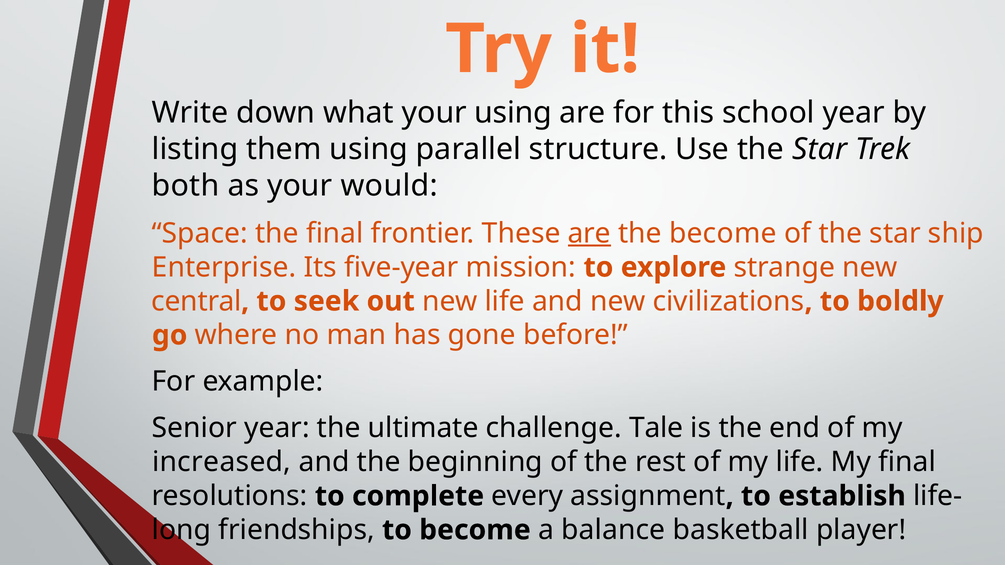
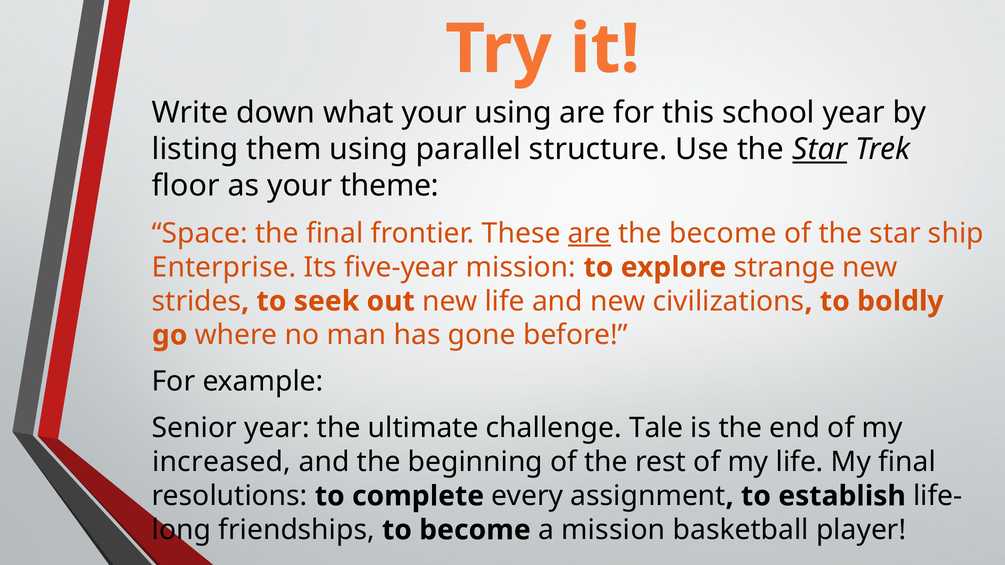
Star underline: none -> present (820, 149)
both: both -> floor (186, 186)
would: would -> theme (390, 186)
central: central -> strides (197, 301)
a balance: balance -> mission (613, 530)
